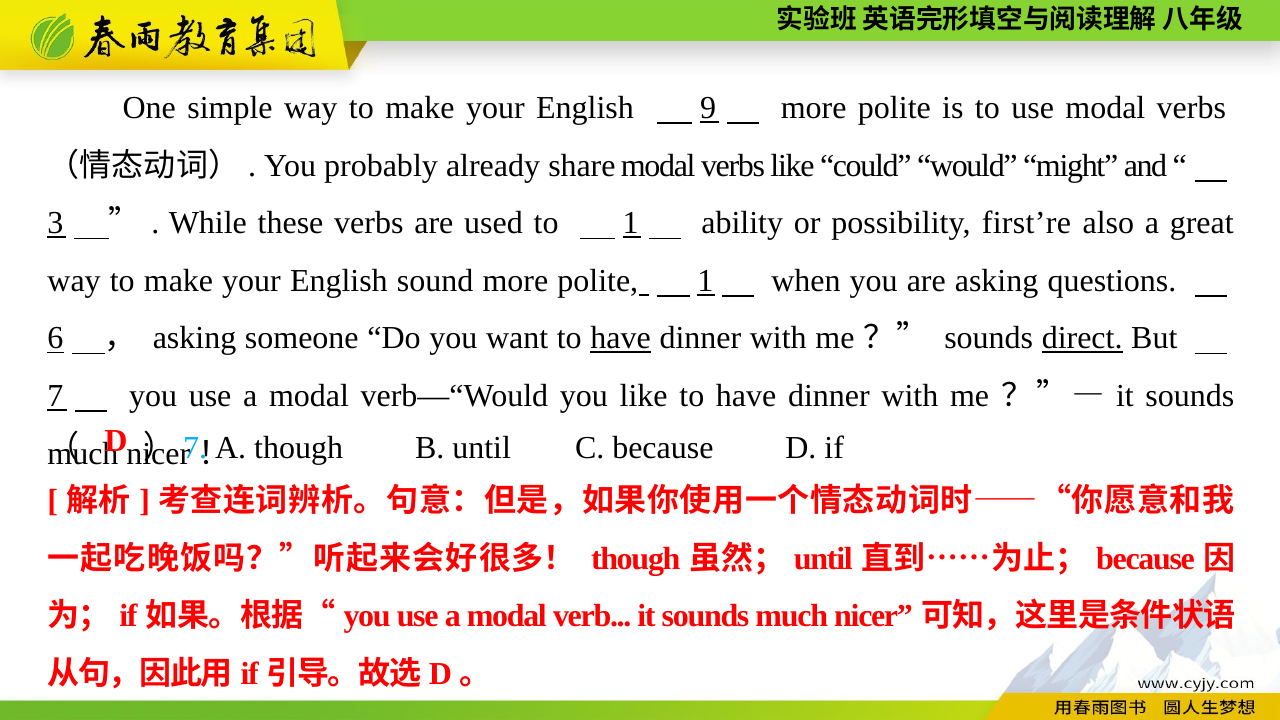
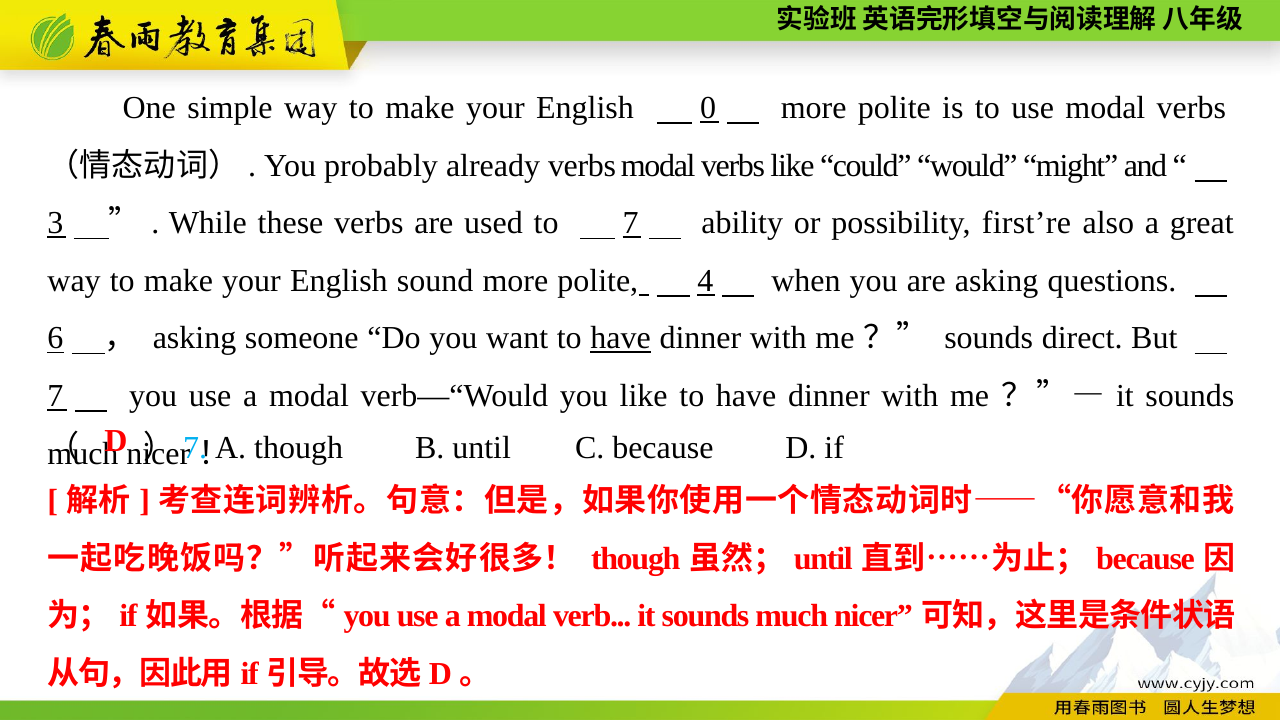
9: 9 -> 0 (708, 108)
already share: share -> verbs (582, 166)
to 1: 1 -> 7 (631, 223)
polite 1: 1 -> 4 (705, 281)
direct underline: present -> none (1082, 338)
